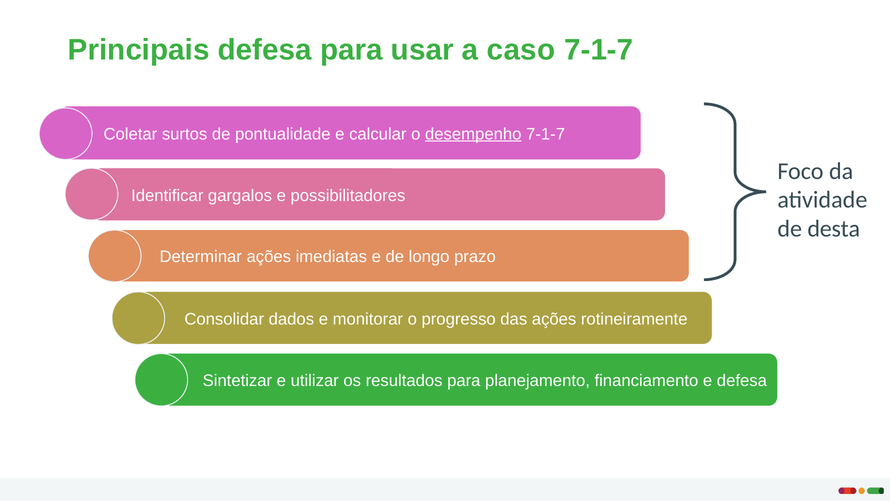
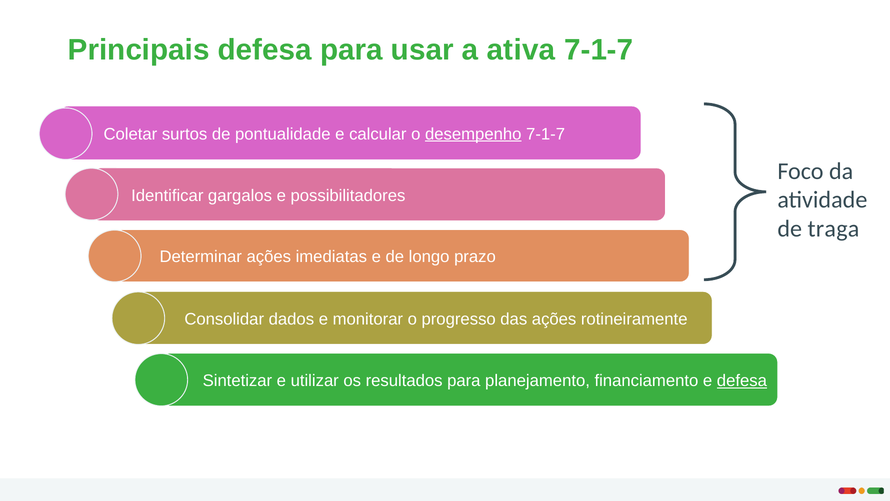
caso: caso -> ativa (521, 50)
desta: desta -> traga (833, 229)
defesa underline: none -> present (742, 381)
